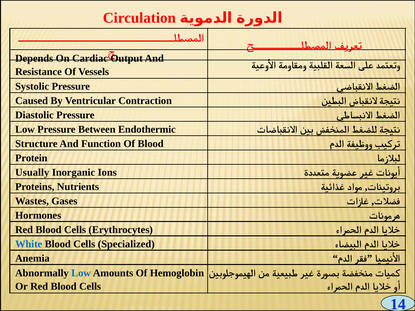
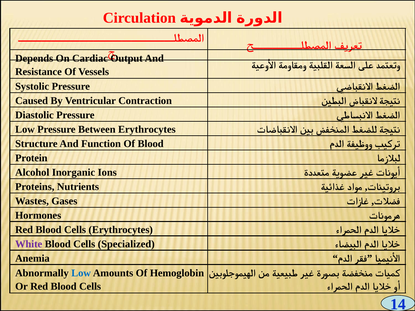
Between Endothermic: Endothermic -> Erythrocytes (147, 130)
Usually: Usually -> Alcohol (32, 173)
White colour: blue -> purple (29, 244)
